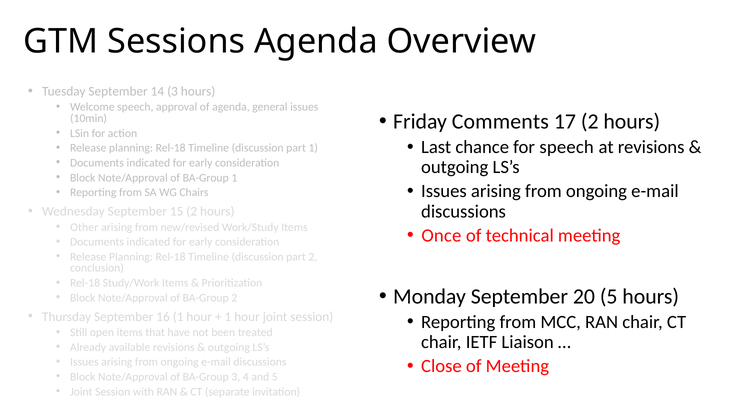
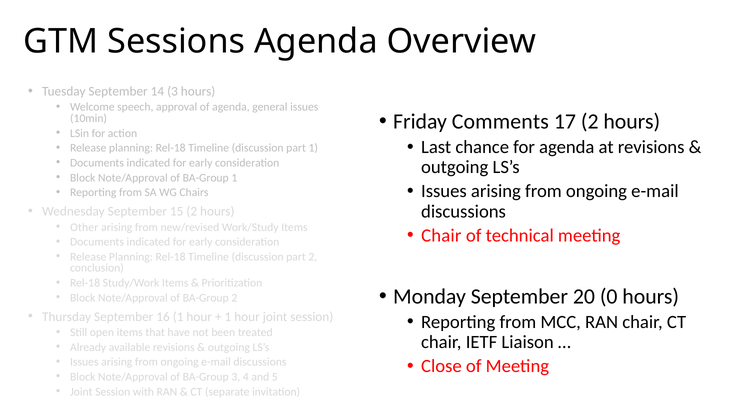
for speech: speech -> agenda (567, 147)
Once: Once -> Chair (441, 236)
20 5: 5 -> 0 (609, 296)
